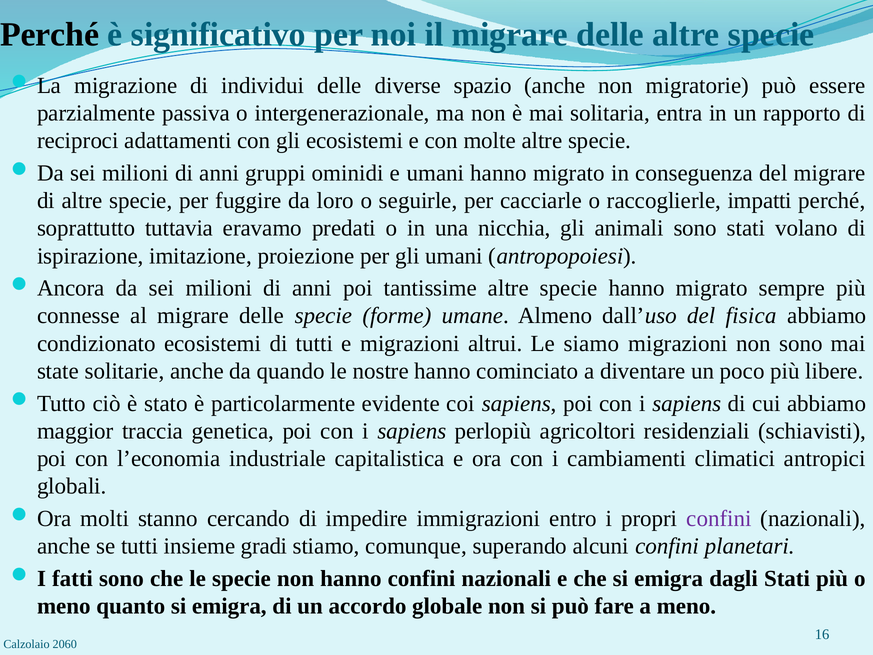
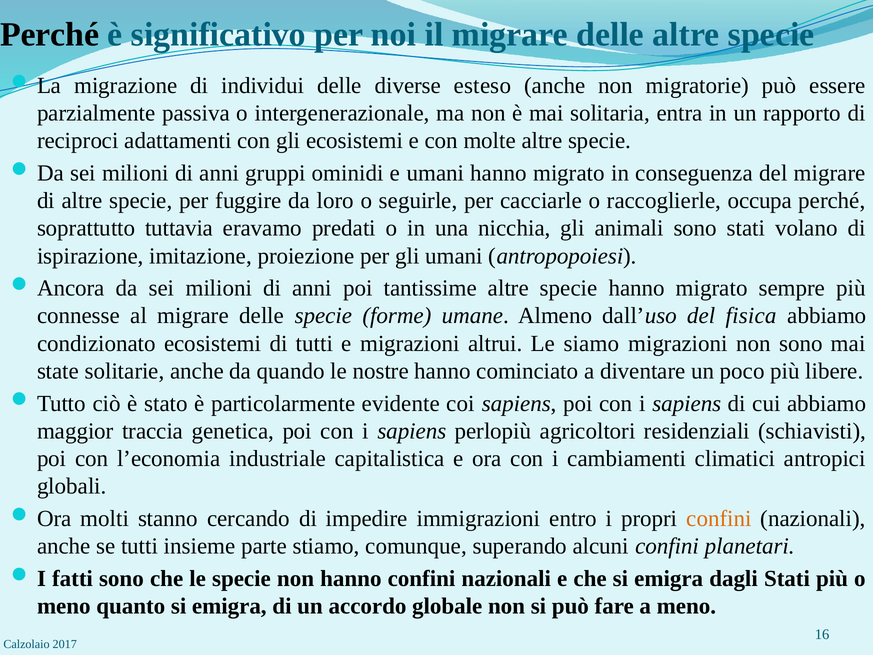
spazio: spazio -> esteso (483, 85)
impatti: impatti -> occupa (760, 201)
confini colour: purple -> orange (719, 518)
gradi: gradi -> parte (264, 546)
2060: 2060 -> 2017 (65, 644)
